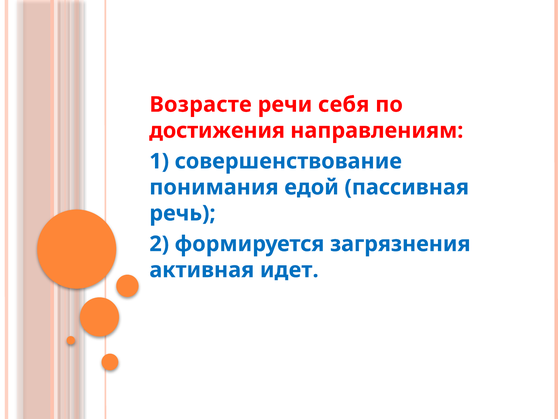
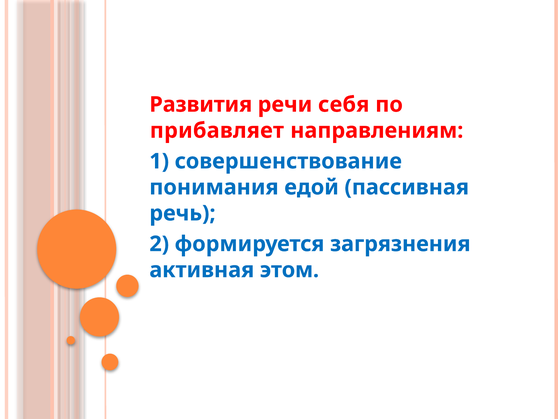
Возрасте: Возрасте -> Развития (201, 104)
достижения: достижения -> прибавляет (217, 130)
идет: идет -> этом (289, 270)
